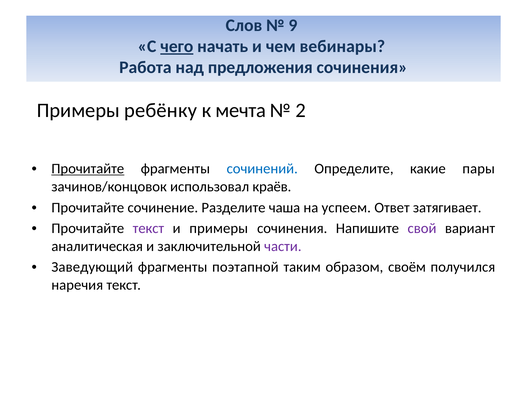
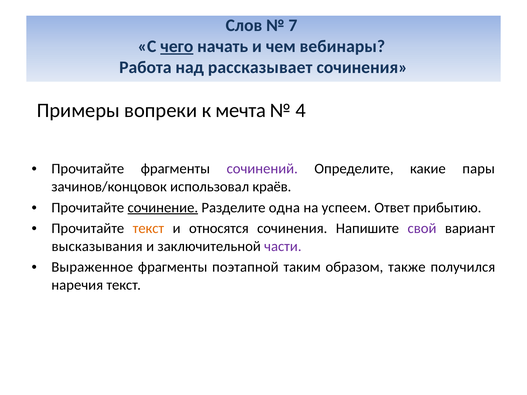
9: 9 -> 7 (293, 25)
предложения: предложения -> рассказывает (260, 68)
ребёнку: ребёнку -> вопреки (161, 110)
2: 2 -> 4 (301, 110)
Прочитайте underline: present -> none (88, 169)
сочинений colour: blue -> purple (262, 169)
сочинение underline: none -> present (163, 208)
чаша: чаша -> одна (284, 208)
затягивает: затягивает -> прибытию (447, 208)
текст colour: purple -> orange (148, 228)
и примеры: примеры -> относятся (219, 228)
аналитическая: аналитическая -> высказывания (97, 246)
Заведующий: Заведующий -> Выраженное (92, 267)
своём: своём -> также (407, 267)
